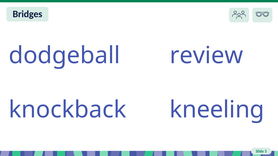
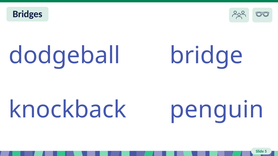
review: review -> bridge (206, 56)
kneeling: kneeling -> penguin (217, 110)
